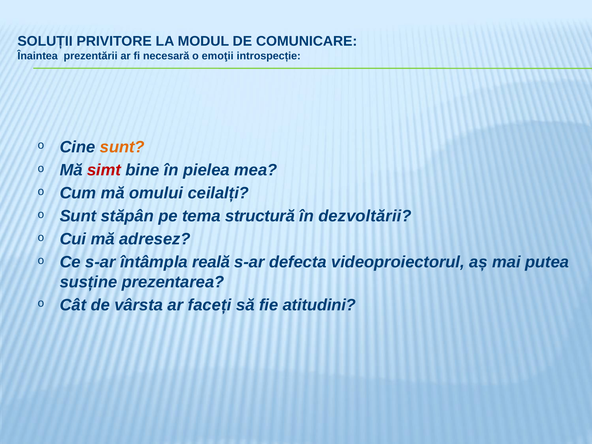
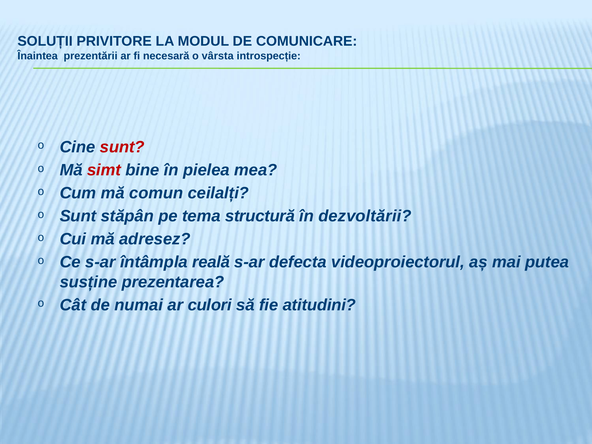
emoţii: emoţii -> vârsta (218, 56)
sunt colour: orange -> red (122, 147)
omului: omului -> comun (156, 193)
vârsta: vârsta -> numai (139, 305)
faceți: faceți -> culori (210, 305)
